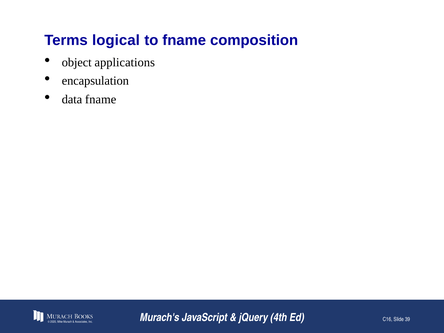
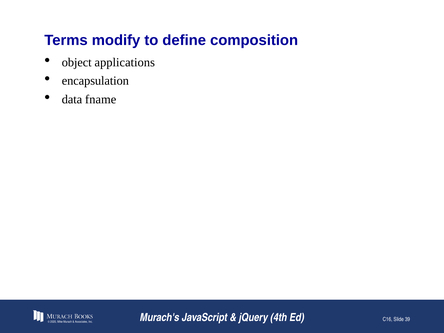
logical: logical -> modify (116, 40)
to fname: fname -> define (184, 40)
